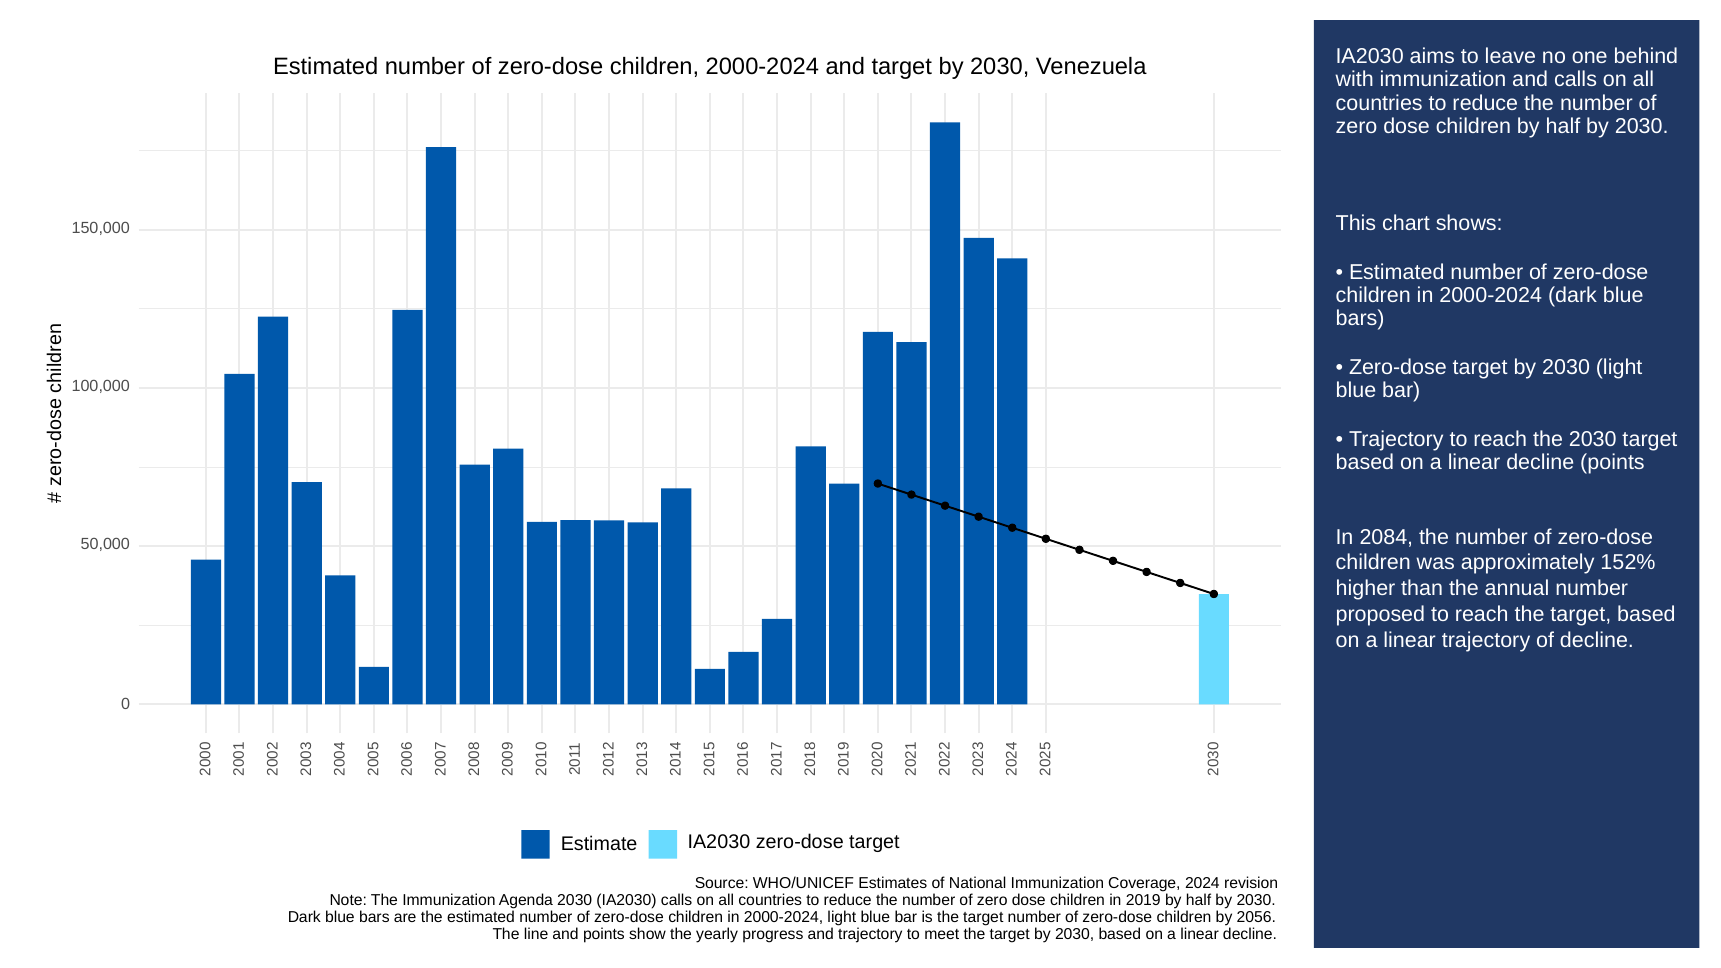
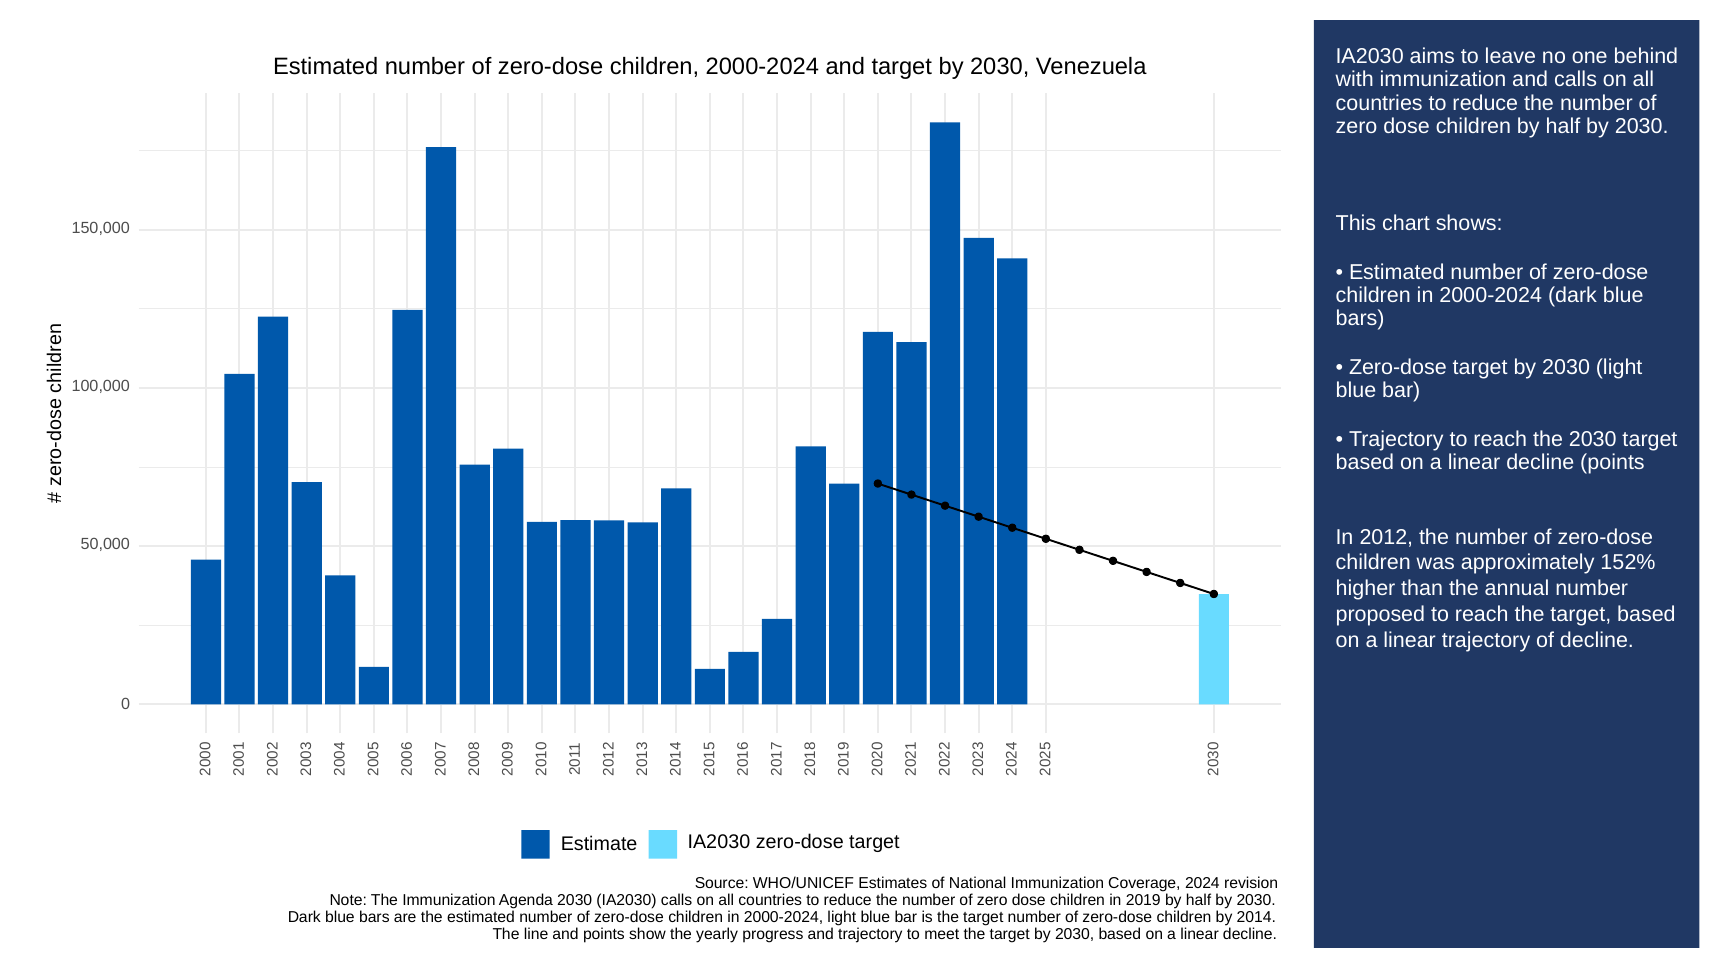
2084: 2084 -> 2012 (1386, 537)
2056: 2056 -> 2014 (1256, 917)
